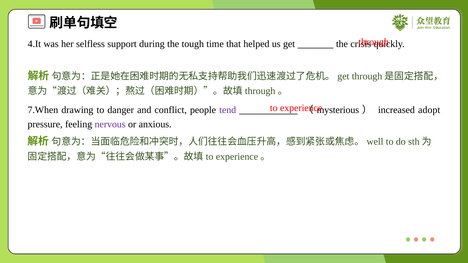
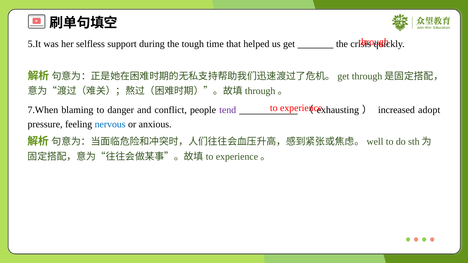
4.It: 4.It -> 5.It (34, 44)
drawing: drawing -> blaming (77, 110)
mysterious: mysterious -> exhausting (338, 110)
nervous colour: purple -> blue (110, 125)
